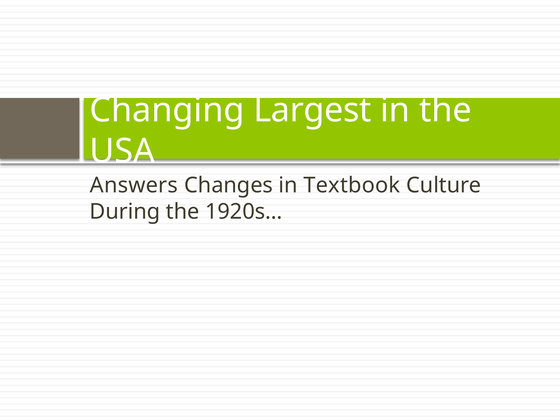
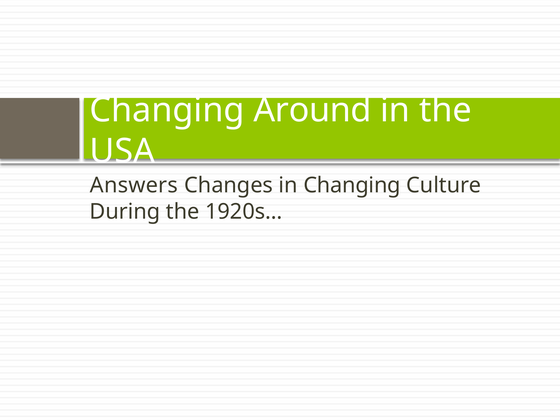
Largest: Largest -> Around (313, 110)
in Textbook: Textbook -> Changing (352, 185)
